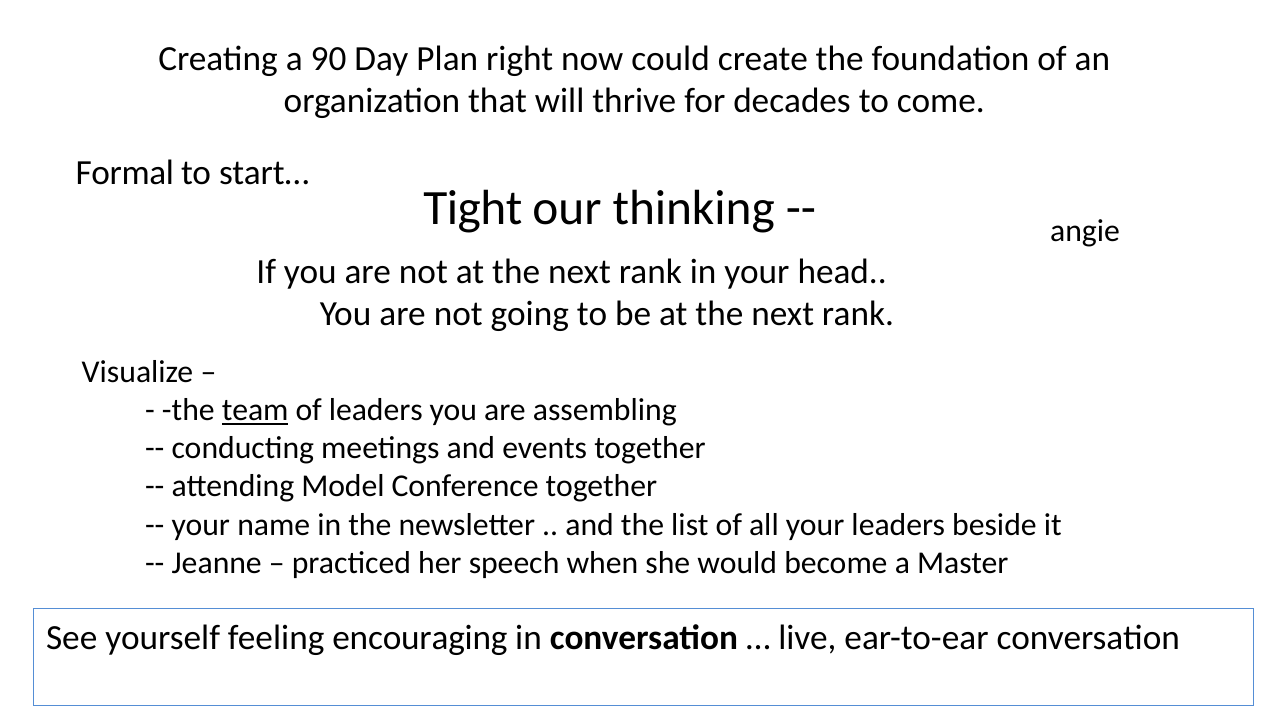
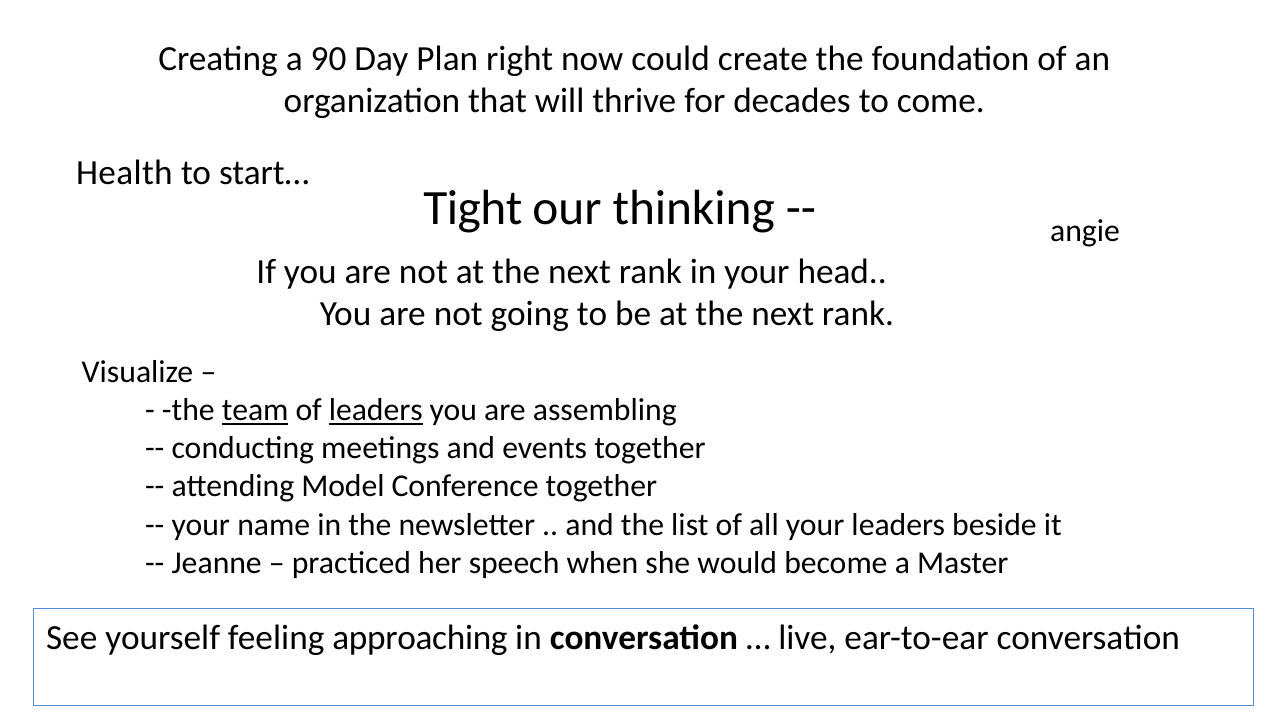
Formal: Formal -> Health (124, 173)
leaders underline: none -> present (376, 410)
encouraging: encouraging -> approaching (420, 638)
